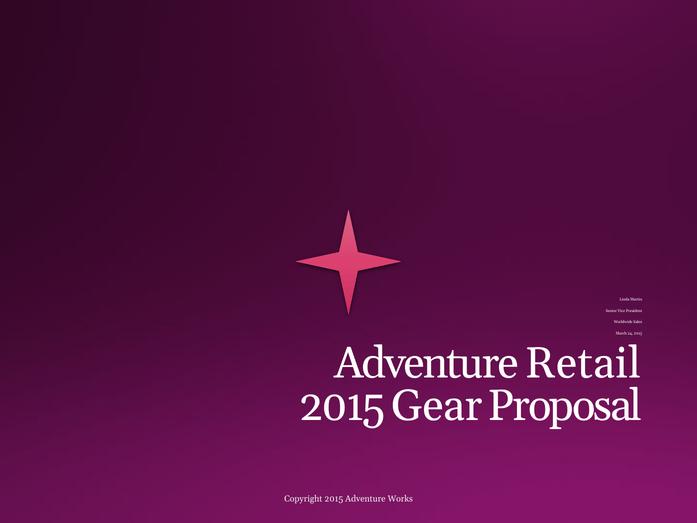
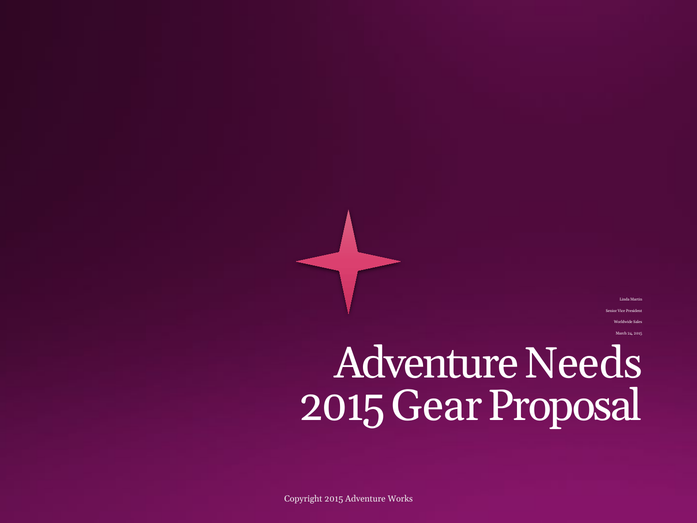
Retail: Retail -> Needs (584, 363)
